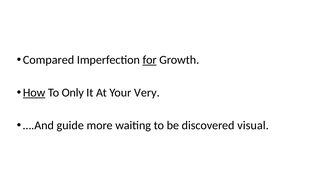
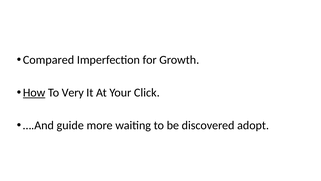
for underline: present -> none (150, 60)
Only: Only -> Very (73, 92)
Very: Very -> Click (147, 92)
visual: visual -> adopt (253, 125)
